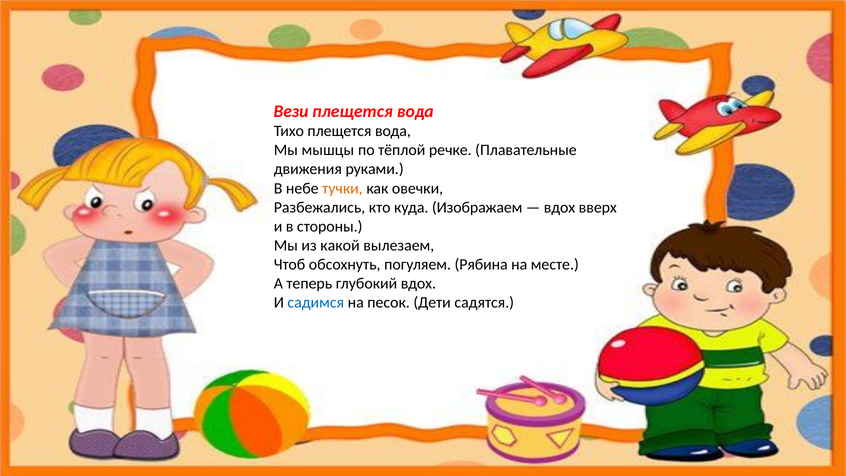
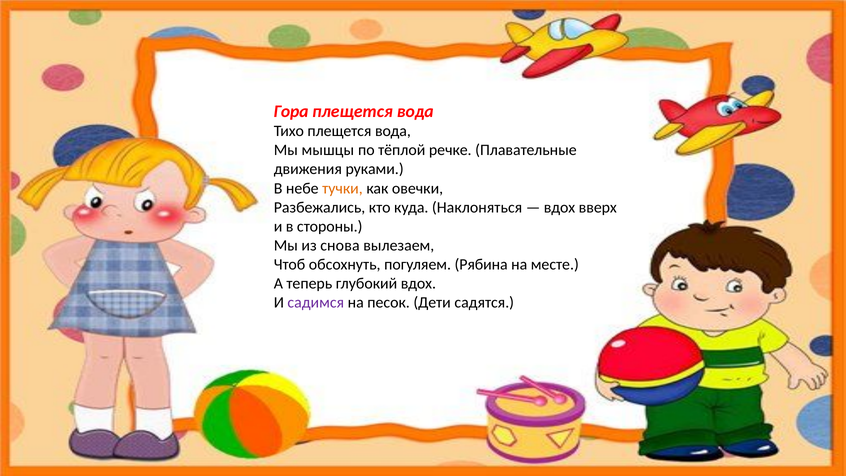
Вези: Вези -> Гора (291, 111)
Изображаем: Изображаем -> Наклоняться (477, 207)
какой: какой -> снова (340, 245)
садимся colour: blue -> purple (316, 302)
